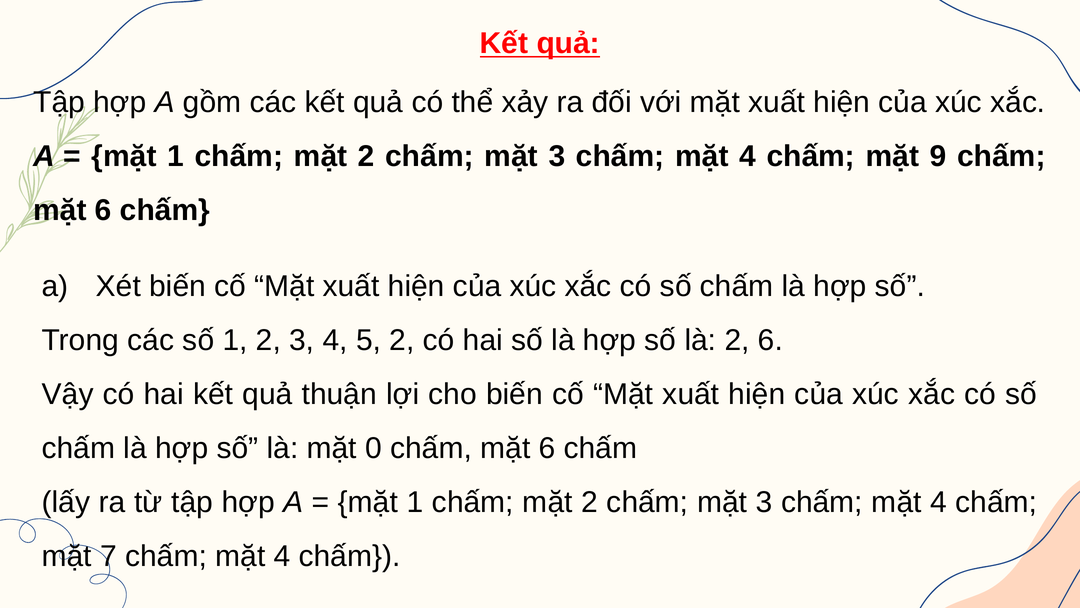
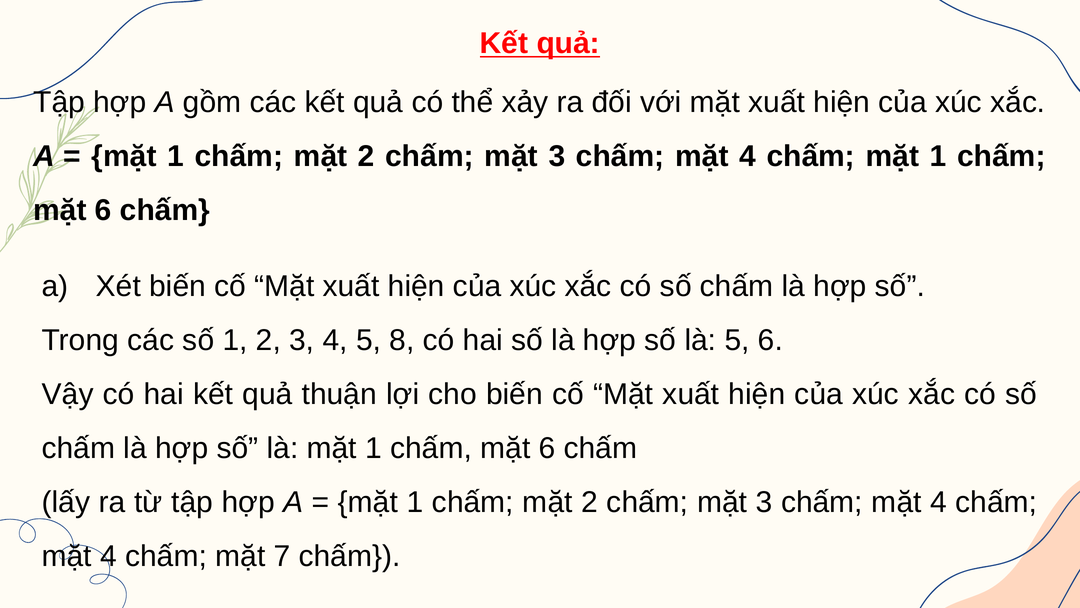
chấm mặt 9: 9 -> 1 (938, 156)
5 2: 2 -> 8 (402, 340)
là 2: 2 -> 5 (737, 340)
là mặt 0: 0 -> 1 (373, 448)
7: 7 -> 4 (108, 556)
4: 4 -> 7 (282, 556)
